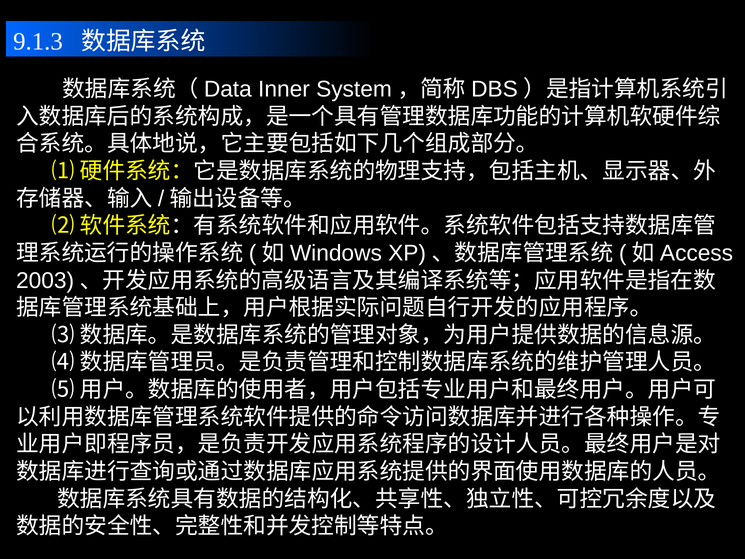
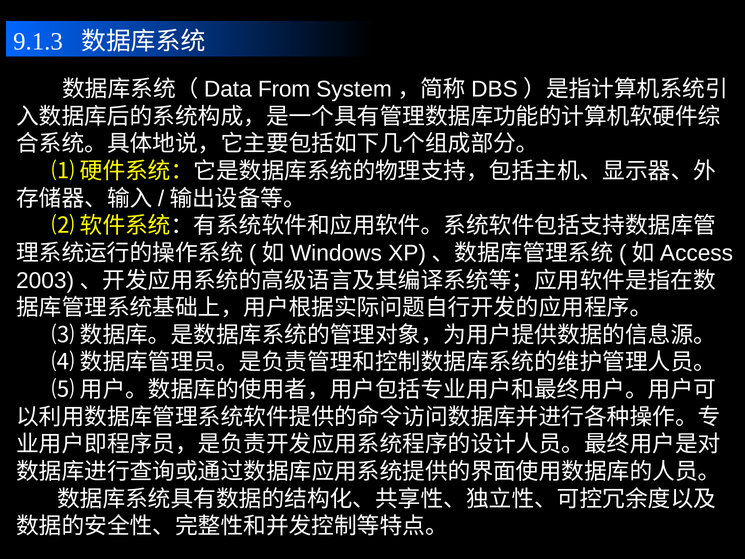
Inner: Inner -> From (284, 89)
